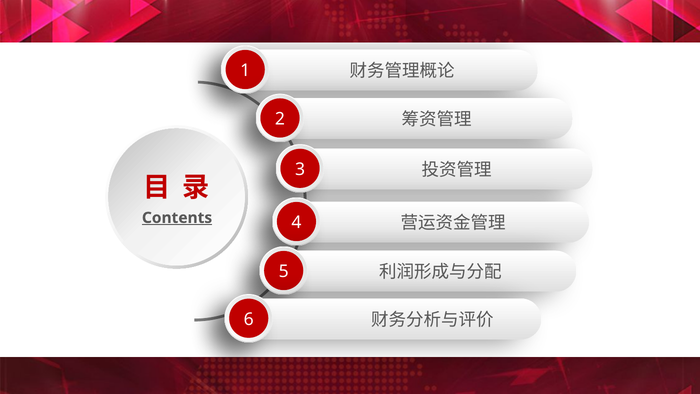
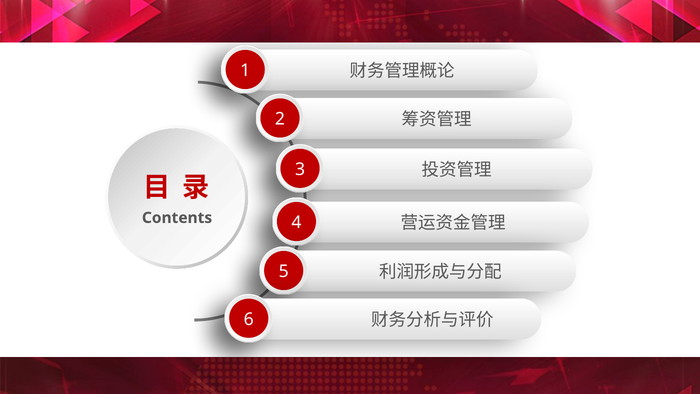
Contents underline: present -> none (177, 218)
